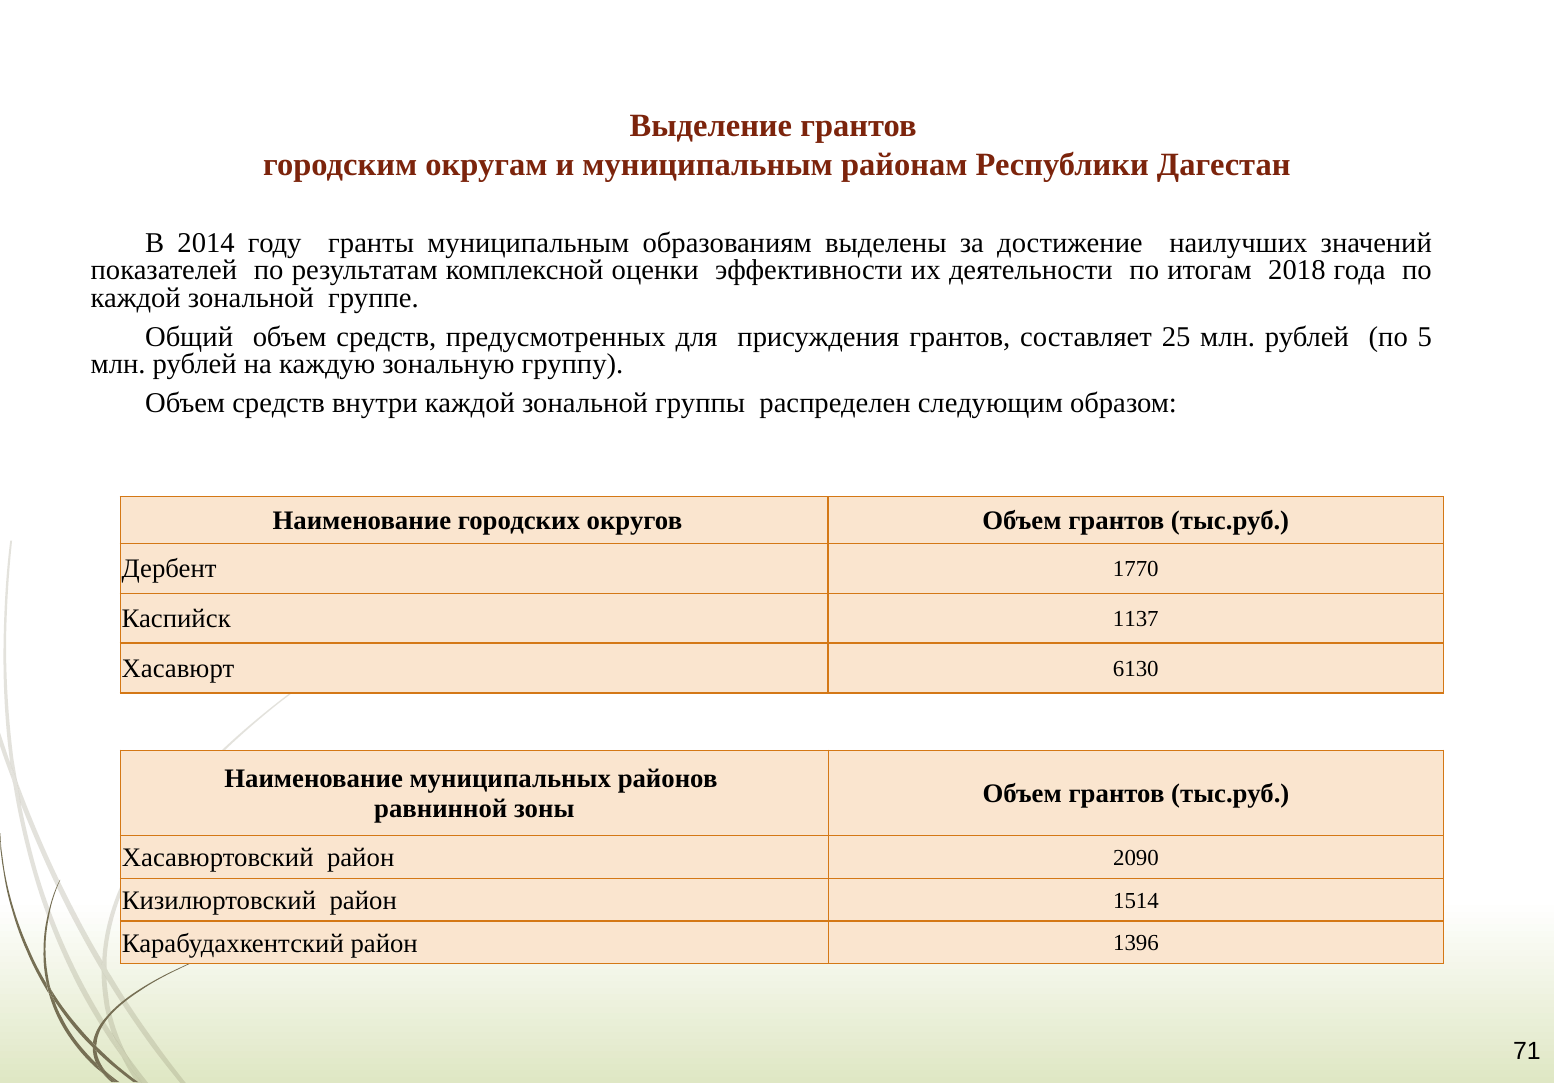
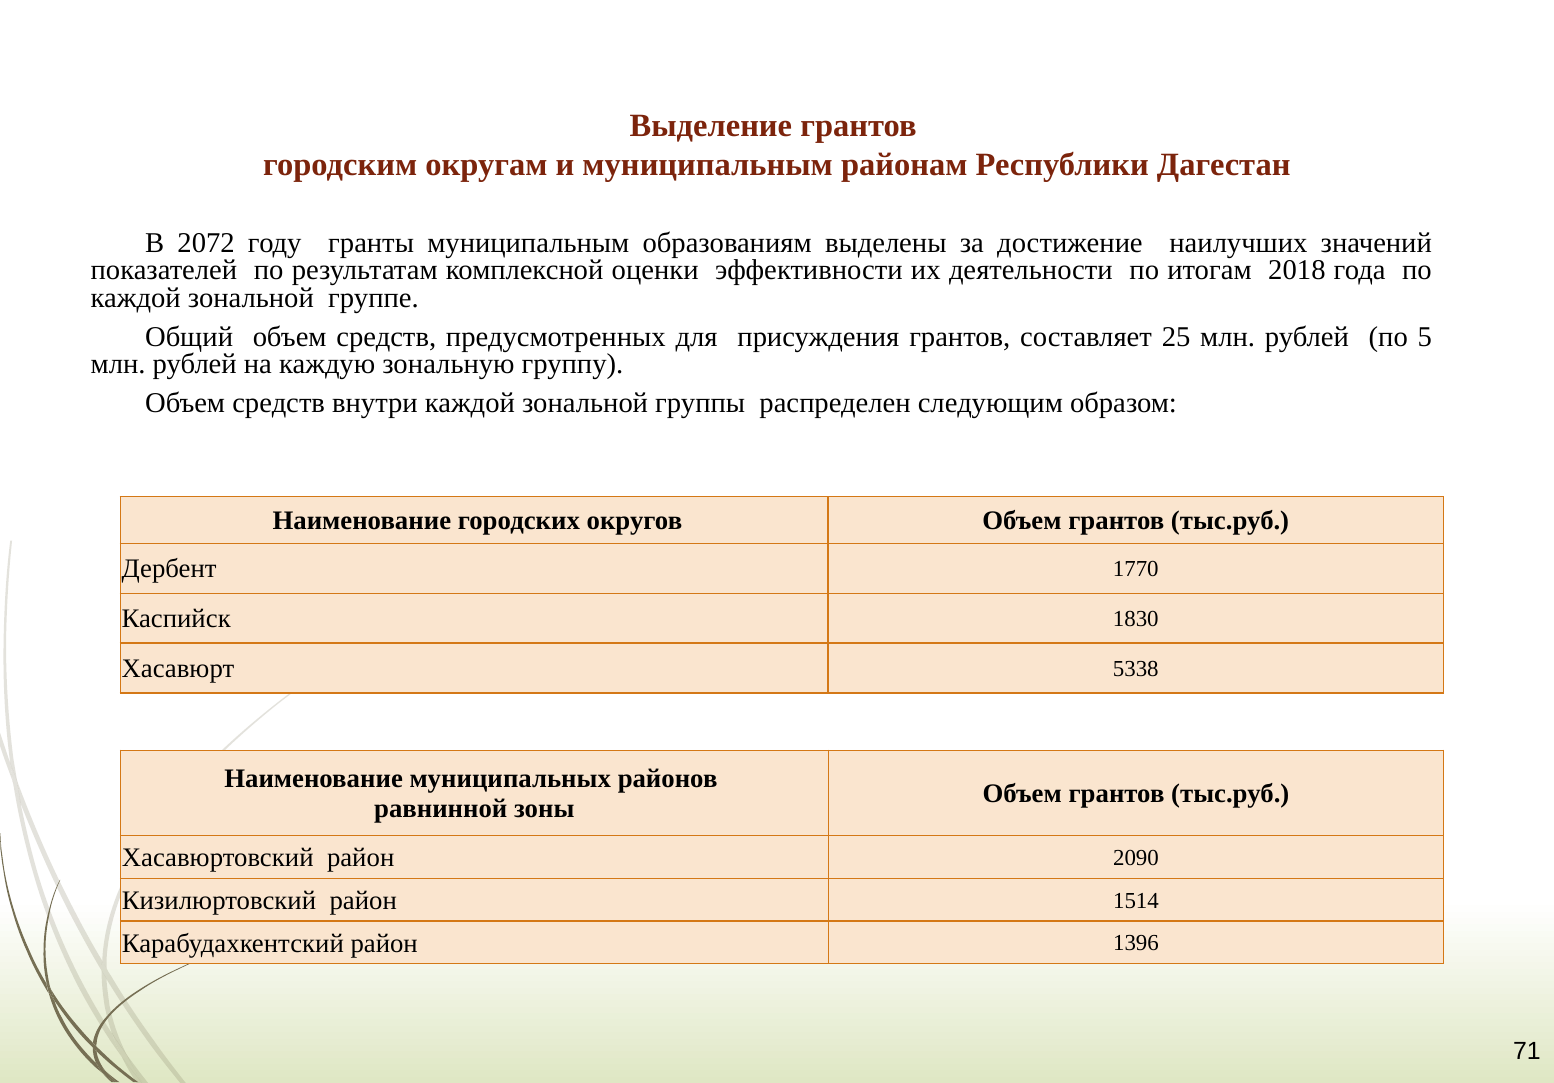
2014: 2014 -> 2072 (206, 243)
1137: 1137 -> 1830 (1136, 619)
6130: 6130 -> 5338 (1136, 669)
